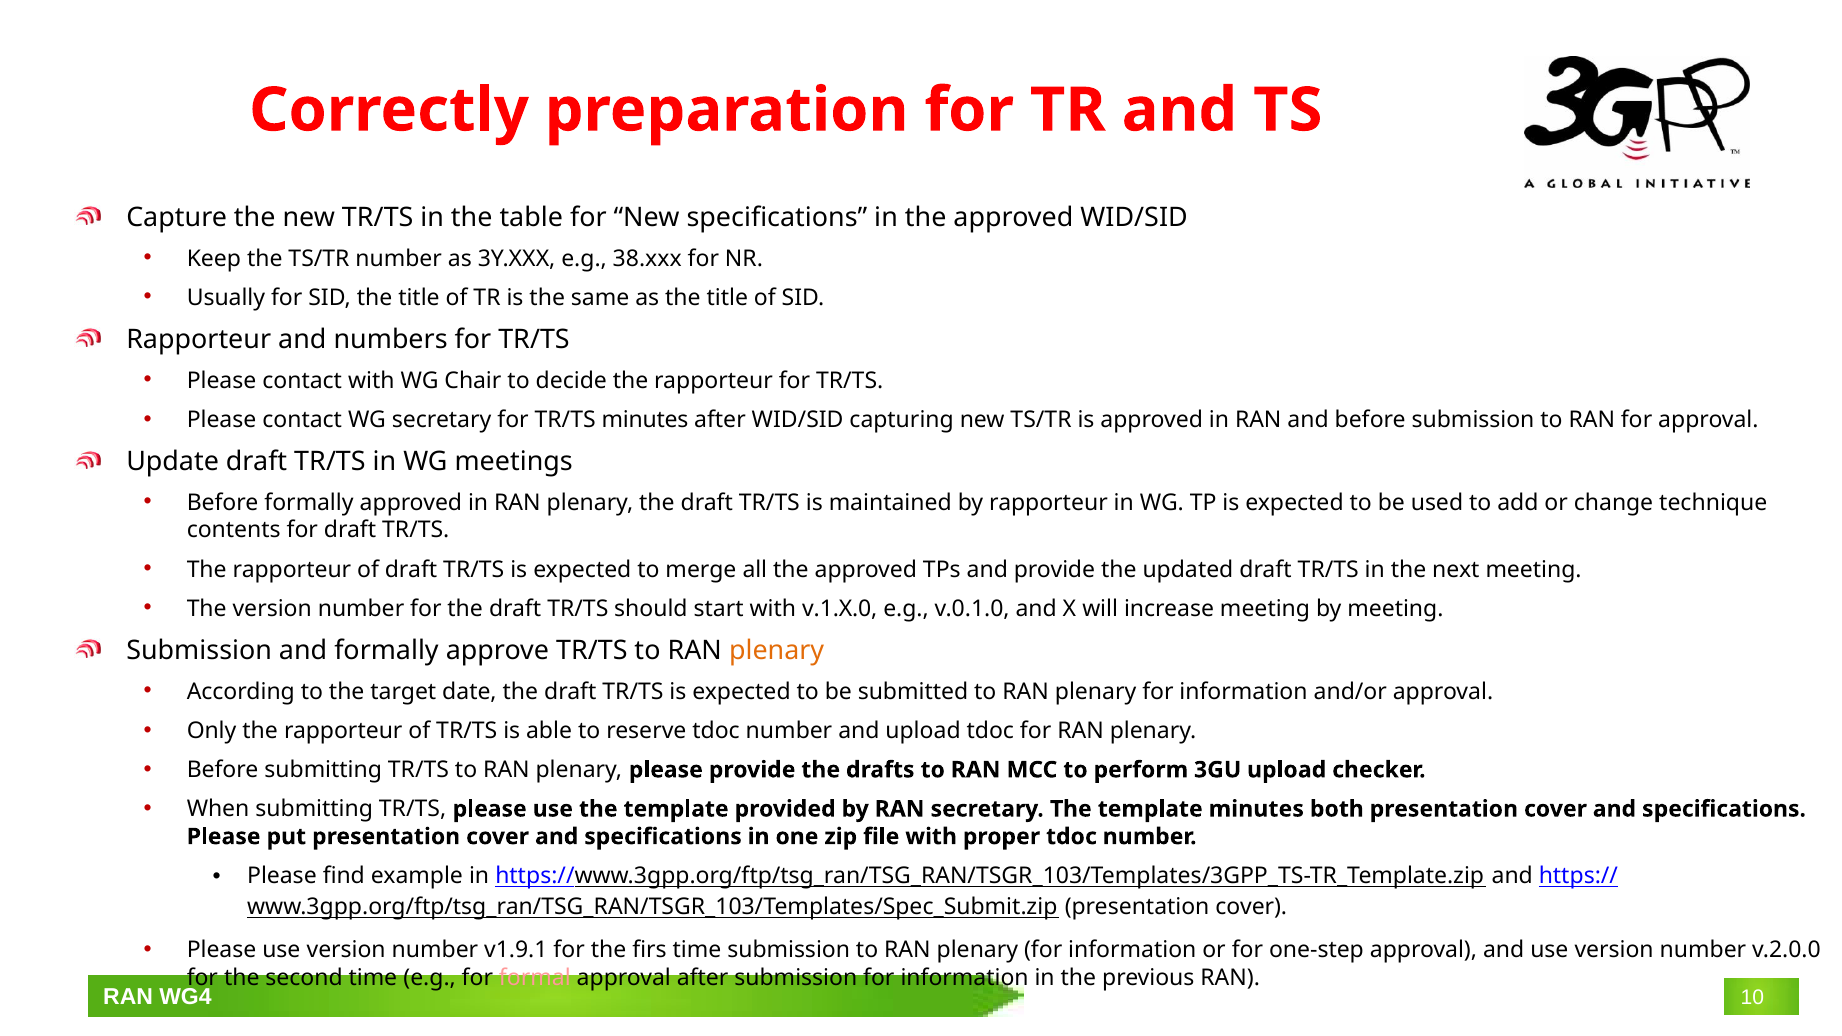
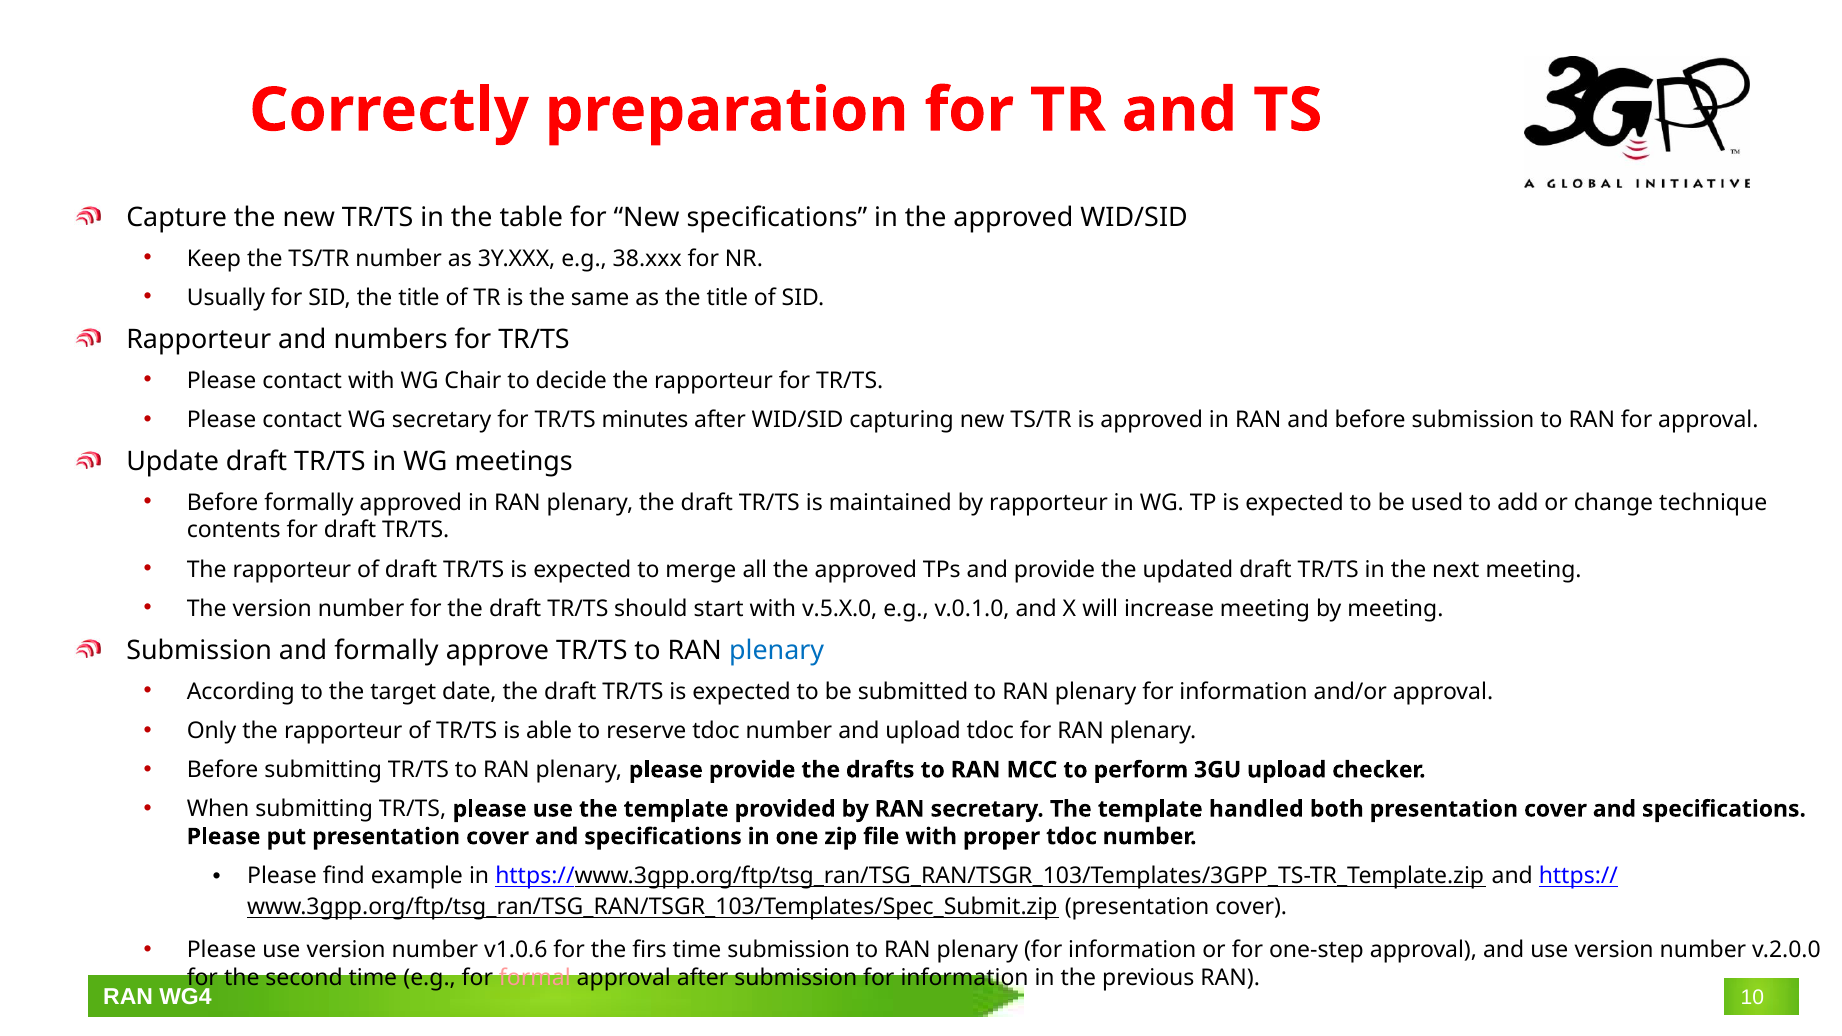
v.1.X.0: v.1.X.0 -> v.5.X.0 (840, 609)
plenary colour: orange -> blue (777, 650)
template minutes: minutes -> handled (1256, 809)
v1.9.1: v1.9.1 -> v1.0.6 (516, 950)
